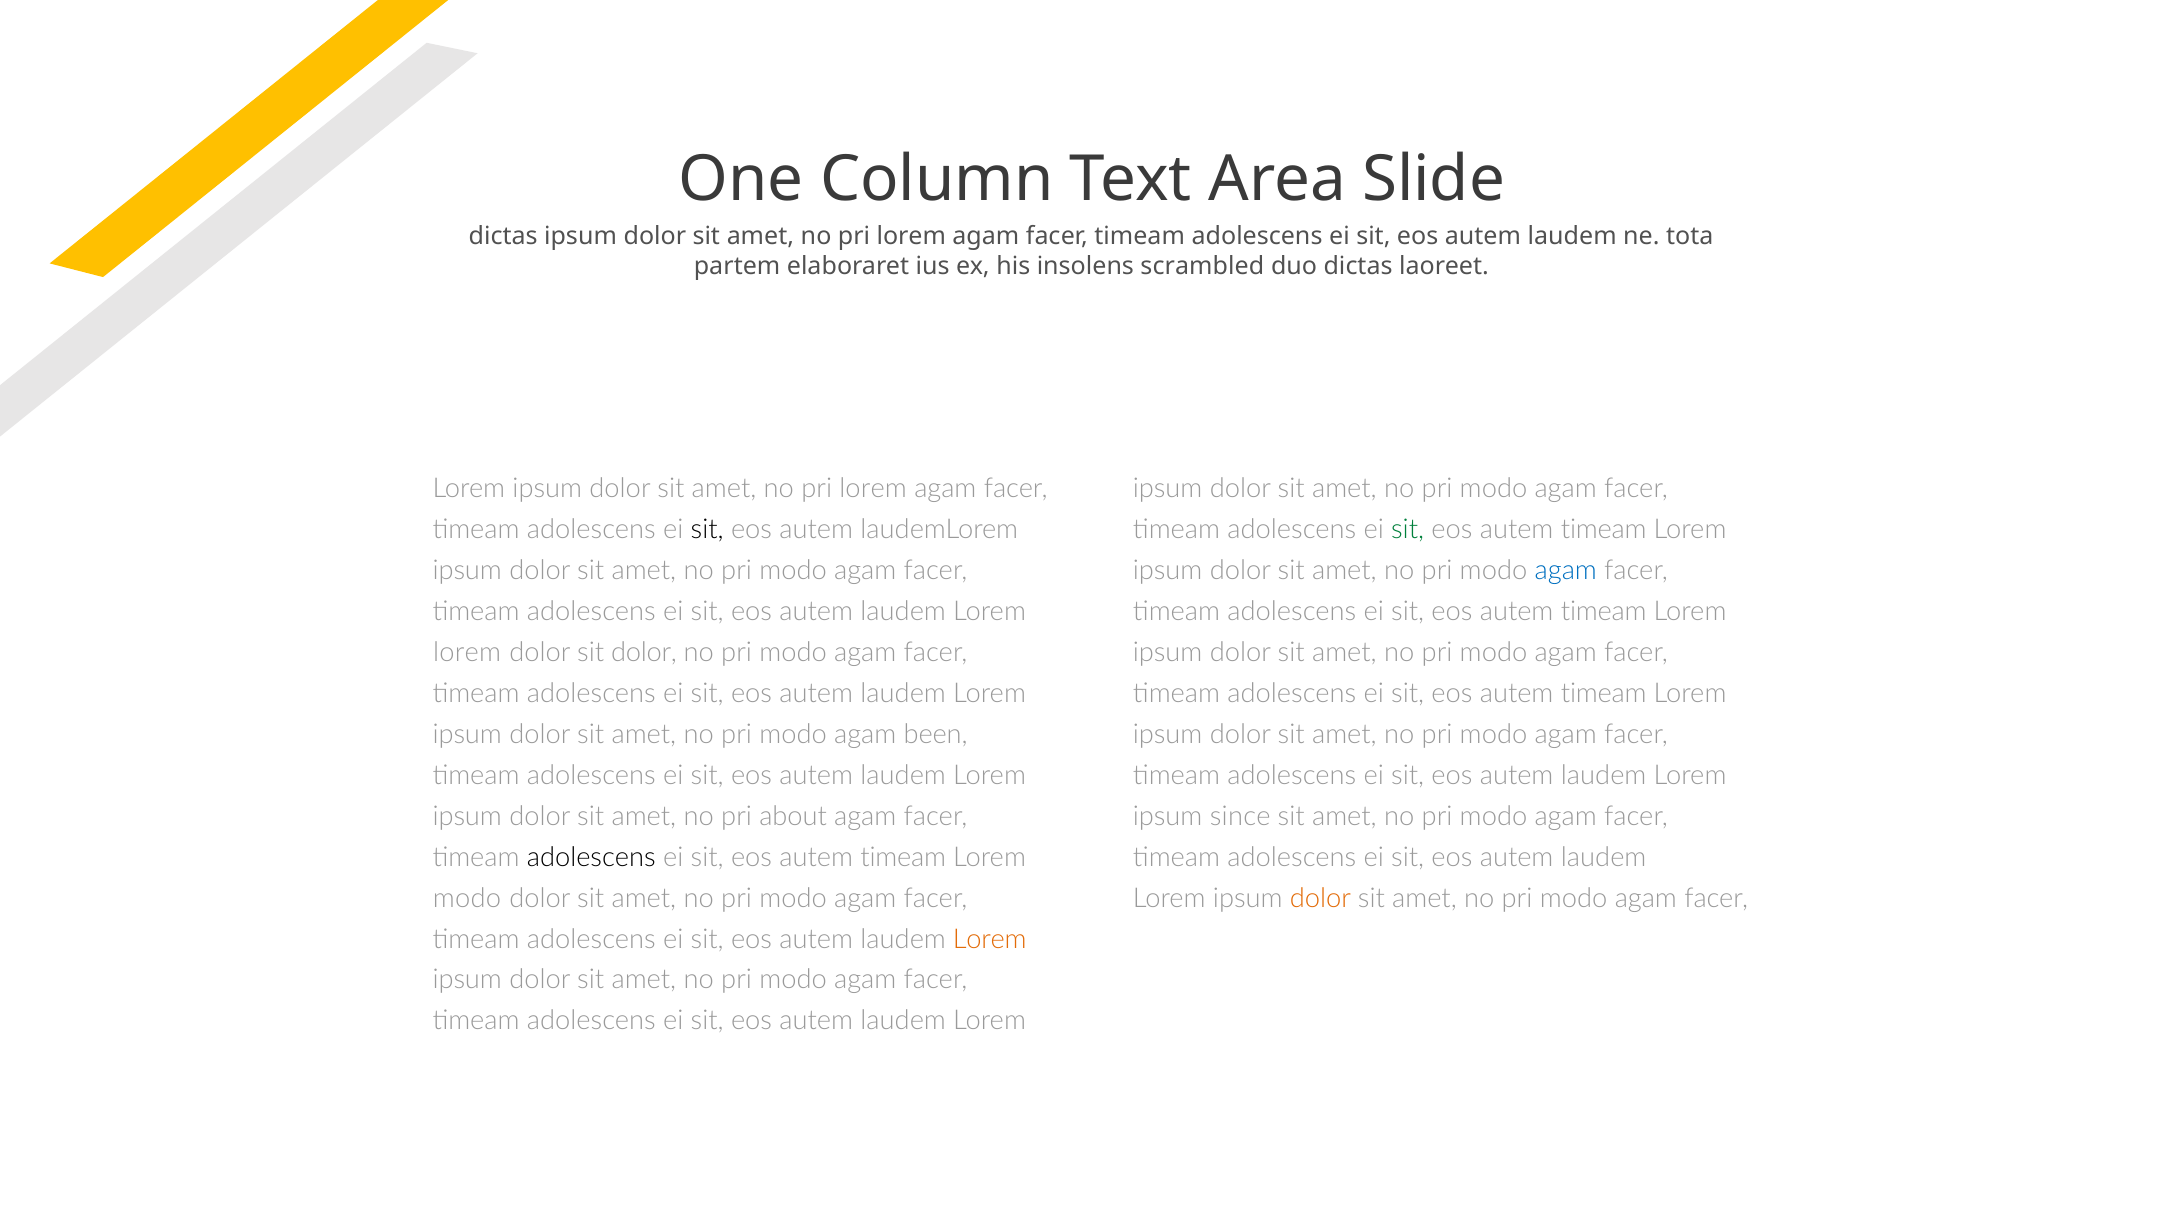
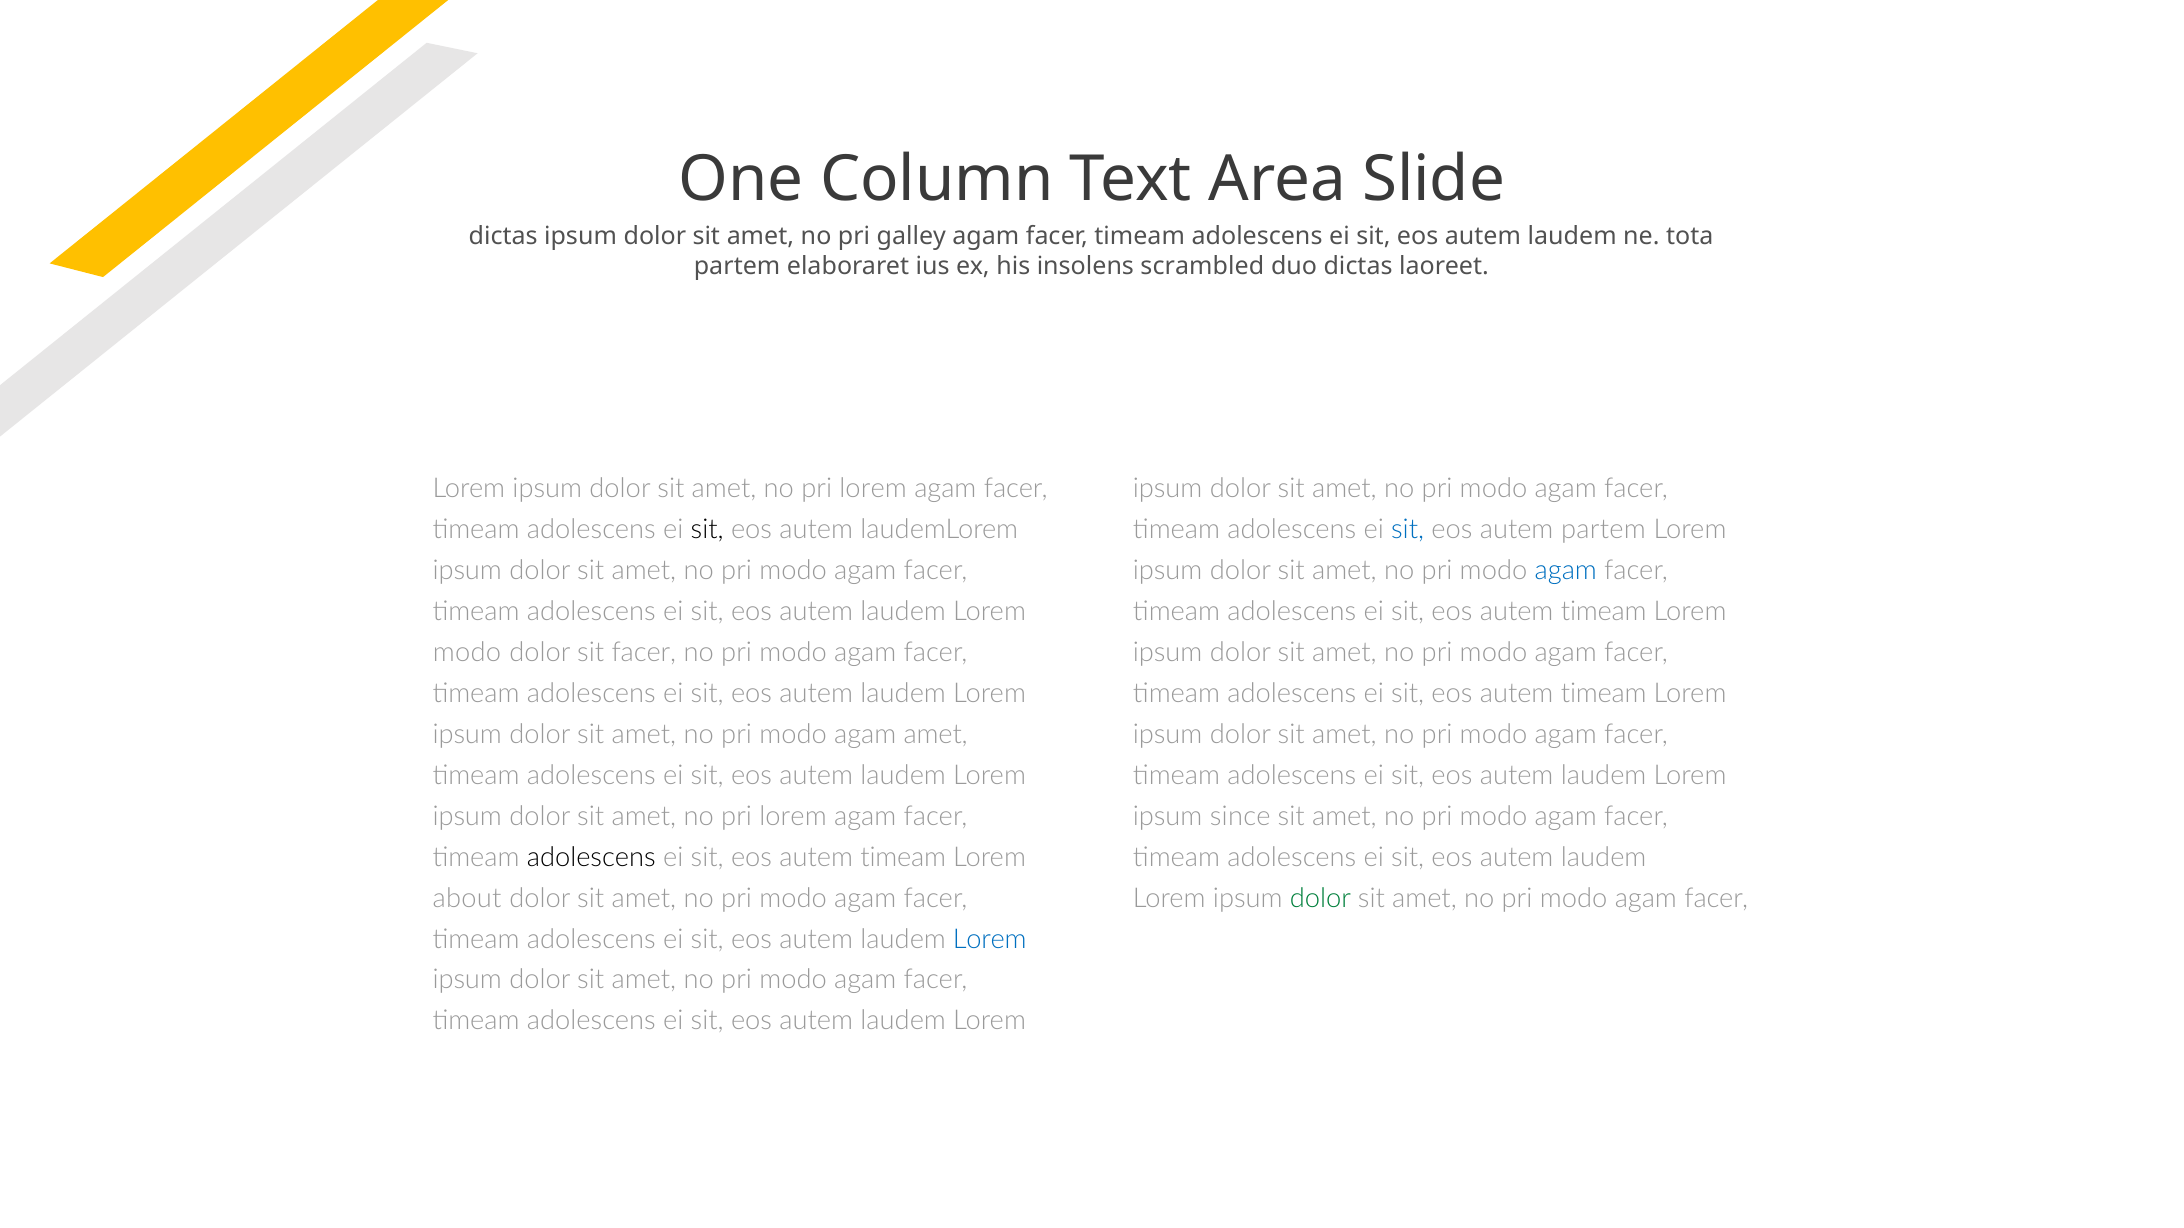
lorem: lorem -> galley (911, 237)
sit colour: green -> blue (1408, 530)
timeam: timeam -> partem (1604, 530)
lorem: lorem -> modo (467, 653)
sit dolor: dolor -> facer (644, 653)
agam been: been -> amet (936, 735)
about: about -> lorem (793, 817)
modo: modo -> about (467, 898)
dolor colour: orange -> green (1321, 898)
Lorem colour: orange -> blue (990, 939)
